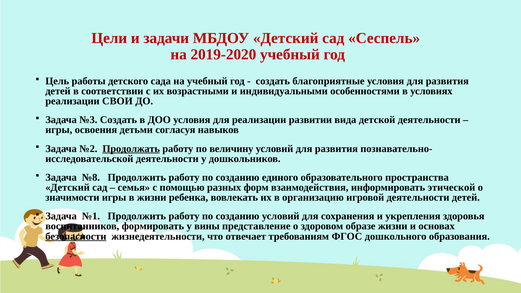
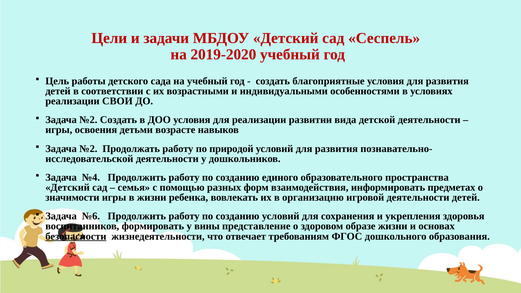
№3: №3 -> №2 (88, 120)
согласуя: согласуя -> возрасте (175, 130)
Продолжать underline: present -> none (131, 149)
величину: величину -> природой (231, 149)
№8: №8 -> №4 (91, 177)
этической: этической -> предметах (451, 187)
№1: №1 -> №6 (91, 216)
